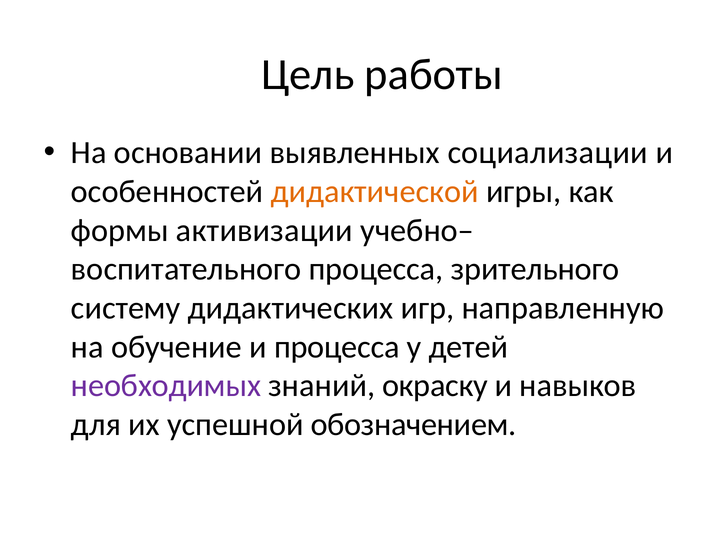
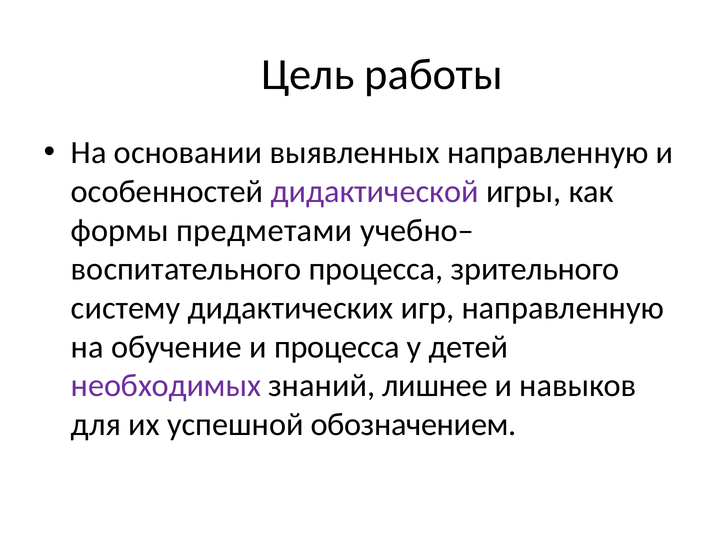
выявленных социализации: социализации -> направленную (548, 153)
дидактической colour: orange -> purple (375, 192)
активизации: активизации -> предметами (264, 230)
окраску: окраску -> лишнее (435, 386)
